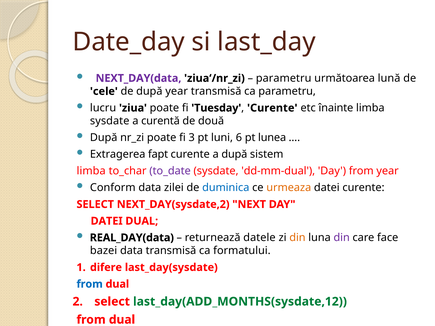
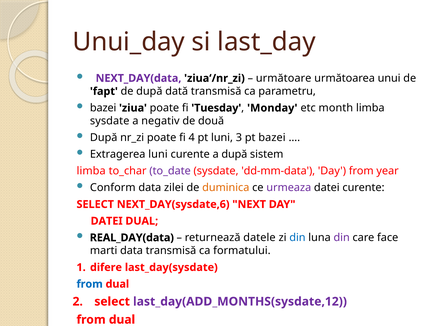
Date_day: Date_day -> Unui_day (129, 42)
parametru: parametru -> următoare (284, 78)
lună: lună -> unui (389, 78)
cele: cele -> fapt (104, 91)
după year: year -> dată (177, 91)
lucru: lucru -> bazei (103, 108)
Curente: Curente -> Monday (272, 108)
înainte: înainte -> month (336, 108)
curentă: curentă -> negativ (160, 121)
3: 3 -> 4 (192, 138)
6: 6 -> 3 (239, 138)
pt lunea: lunea -> bazei (272, 138)
Extragerea fapt: fapt -> luni (158, 154)
dd-mm-dual: dd-mm-dual -> dd-mm-data (278, 171)
duminica colour: blue -> orange (226, 188)
urmeaza colour: orange -> purple (289, 188)
NEXT_DAY(sysdate,2: NEXT_DAY(sysdate,2 -> NEXT_DAY(sysdate,6 (173, 204)
din colour: orange -> blue (297, 238)
bazei: bazei -> marti (104, 251)
last_day(ADD_MONTHS(sysdate,12 colour: green -> purple (240, 302)
